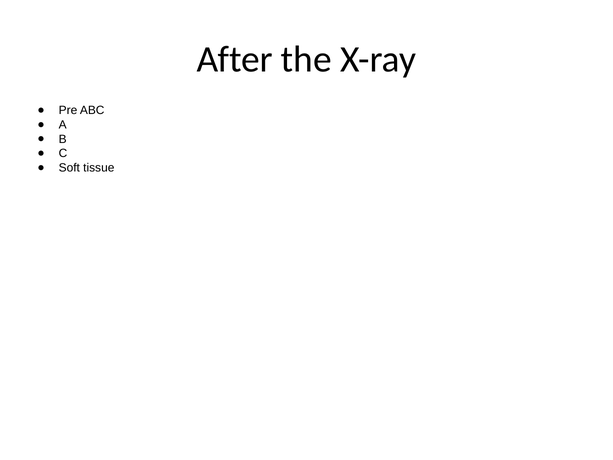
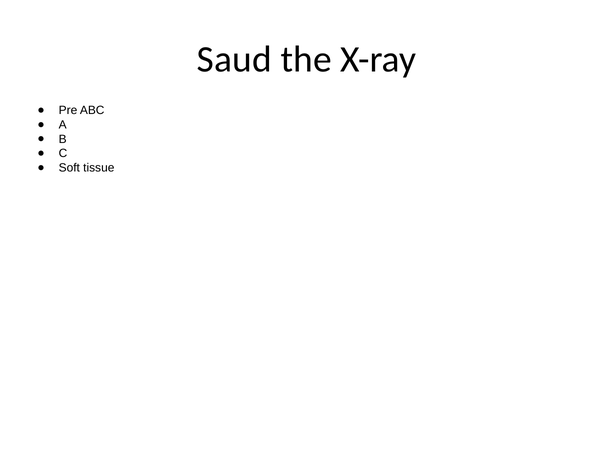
After: After -> Saud (234, 59)
